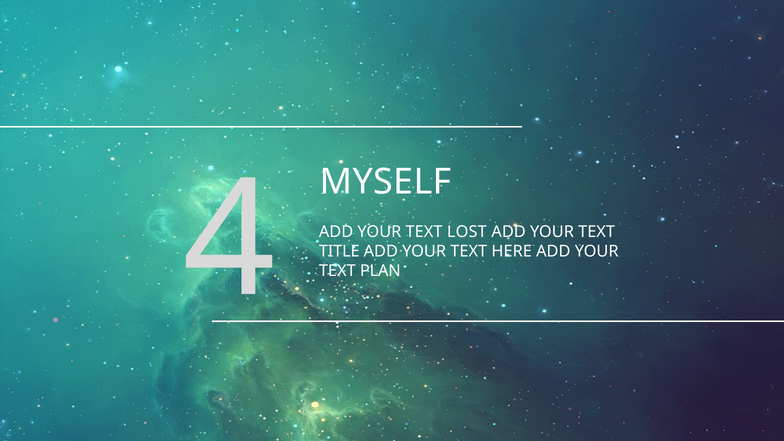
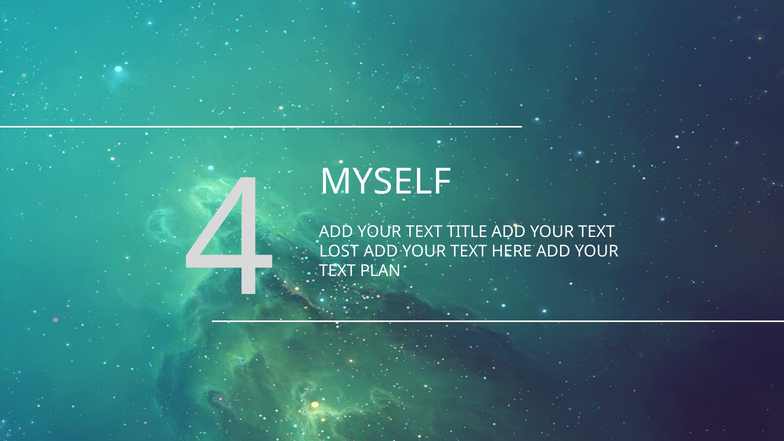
LOST: LOST -> TITLE (467, 232)
TITLE: TITLE -> LOST (339, 251)
